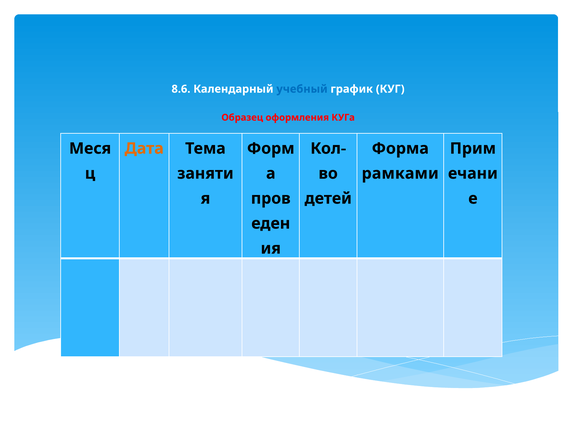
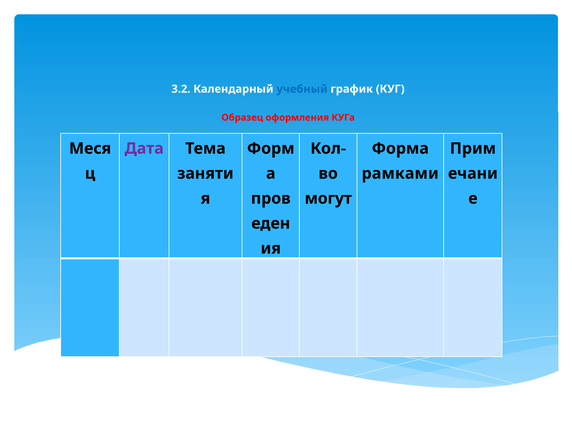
8.6: 8.6 -> 3.2 (181, 89)
Дата colour: orange -> purple (144, 148)
детей: детей -> могут (328, 198)
